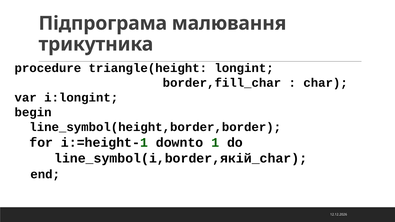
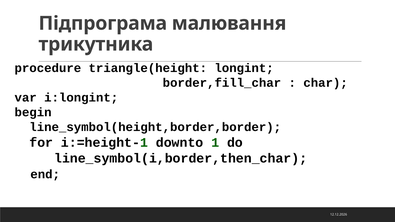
line_symbol(i,border,якій_char: line_symbol(i,border,якій_char -> line_symbol(i,border,then_char (181, 158)
